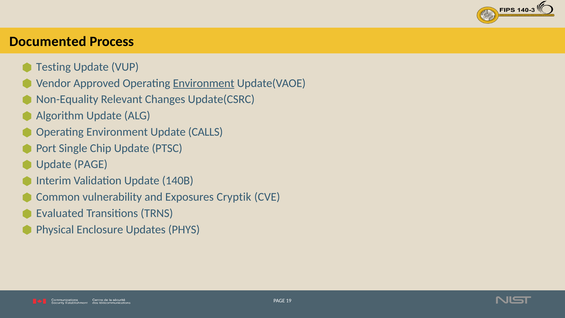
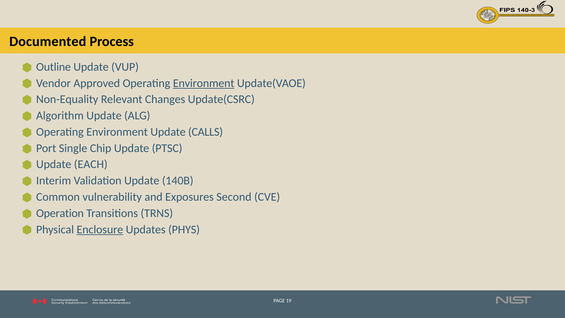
Testing: Testing -> Outline (54, 67)
Update PAGE: PAGE -> EACH (91, 164)
Cryptik: Cryptik -> Second (234, 197)
Evaluated: Evaluated -> Operation (60, 213)
Enclosure underline: none -> present (100, 229)
